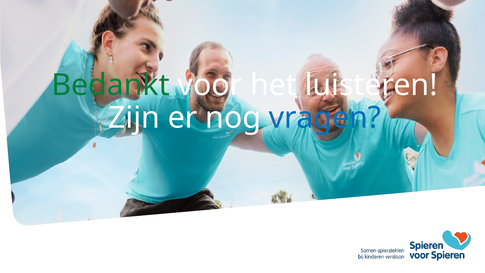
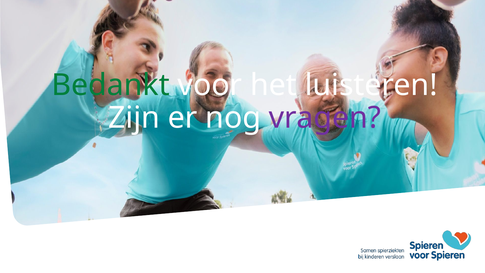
vragen colour: blue -> purple (325, 118)
